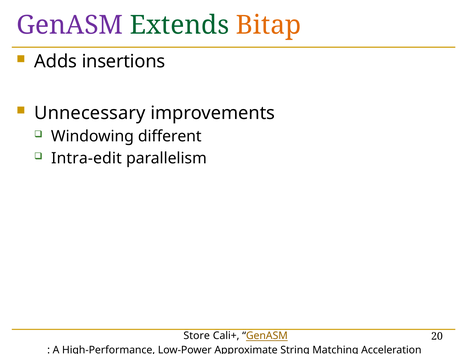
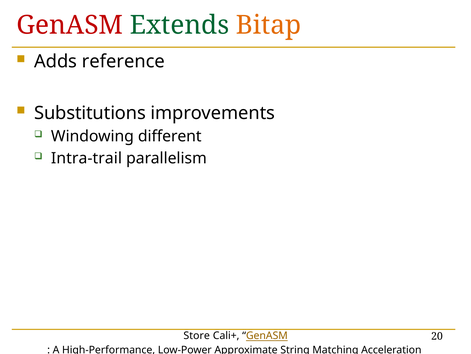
GenASM colour: purple -> red (70, 25)
insertions: insertions -> reference (123, 61)
Unnecessary: Unnecessary -> Substitutions (90, 113)
Intra-edit: Intra-edit -> Intra-trail (86, 158)
